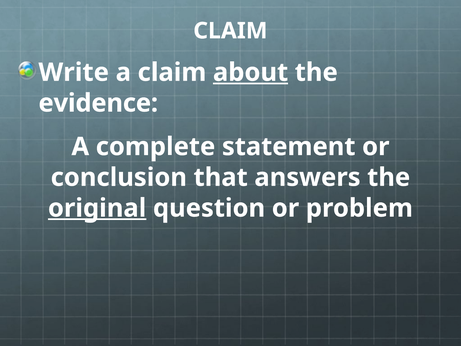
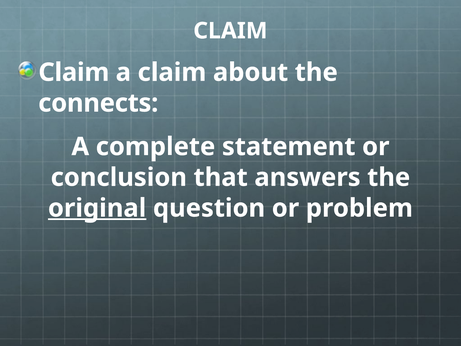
Write: Write -> Claim (74, 72)
about underline: present -> none (251, 72)
evidence: evidence -> connects (98, 103)
